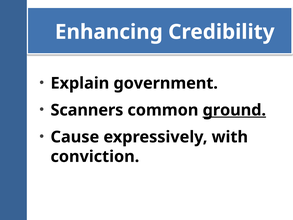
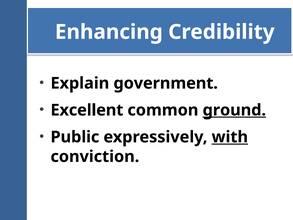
Scanners: Scanners -> Excellent (87, 110)
Cause: Cause -> Public (75, 137)
with underline: none -> present (230, 137)
